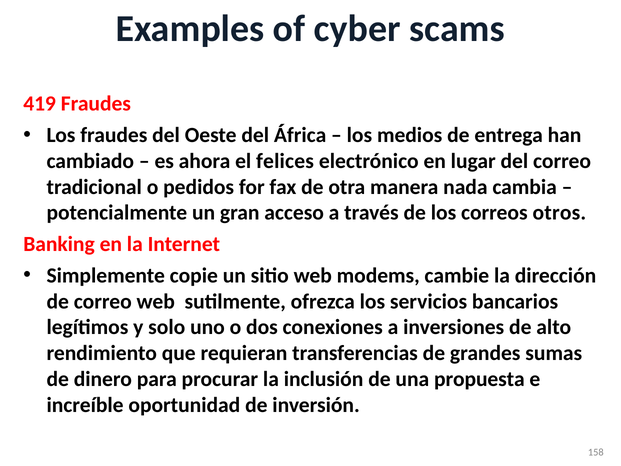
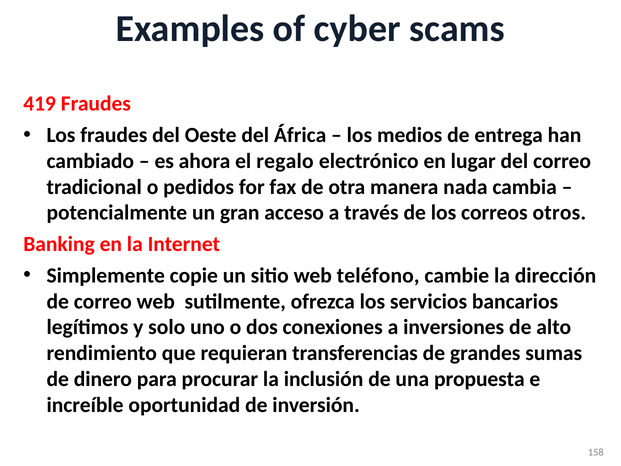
felices: felices -> regalo (285, 161)
modems: modems -> teléfono (378, 275)
